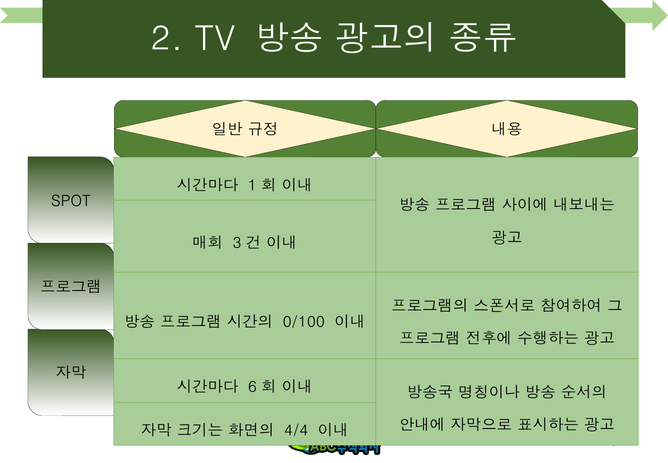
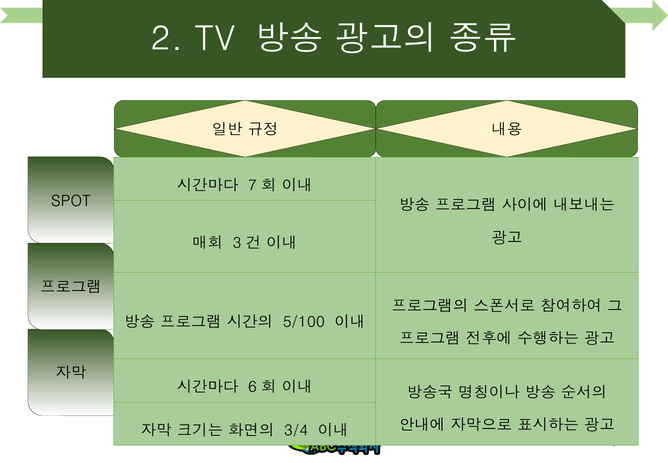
1: 1 -> 7 (252, 186)
0/100: 0/100 -> 5/100 (304, 322)
4/4: 4/4 -> 3/4 (296, 430)
